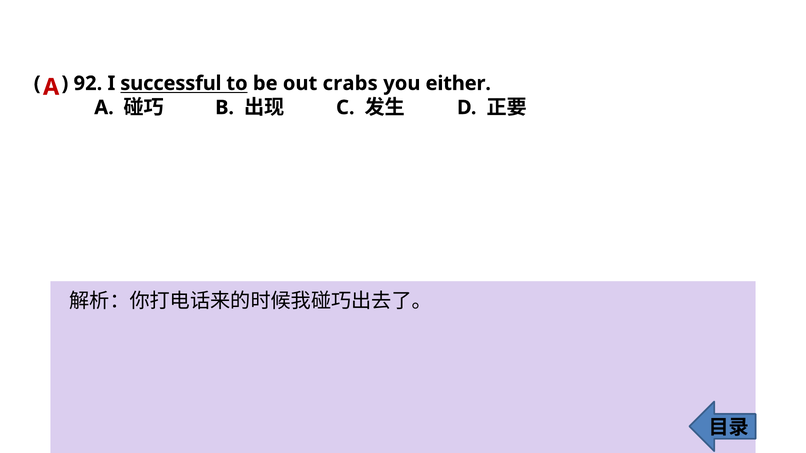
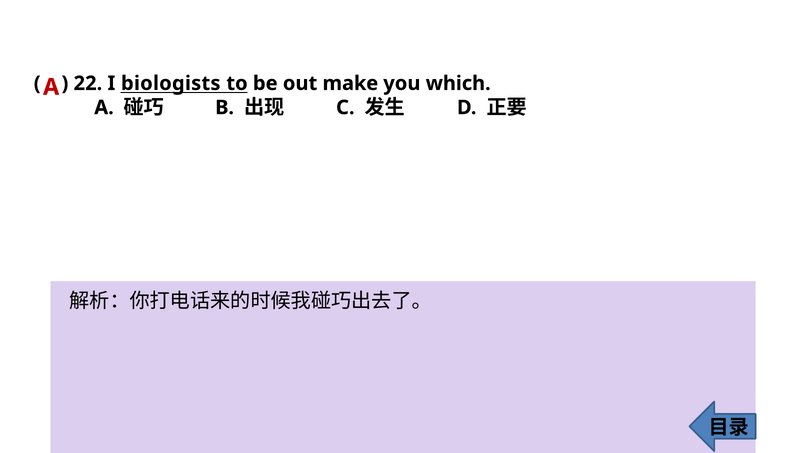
92: 92 -> 22 (88, 83)
successful: successful -> biologists (171, 83)
crabs: crabs -> make (350, 83)
either: either -> which (458, 83)
